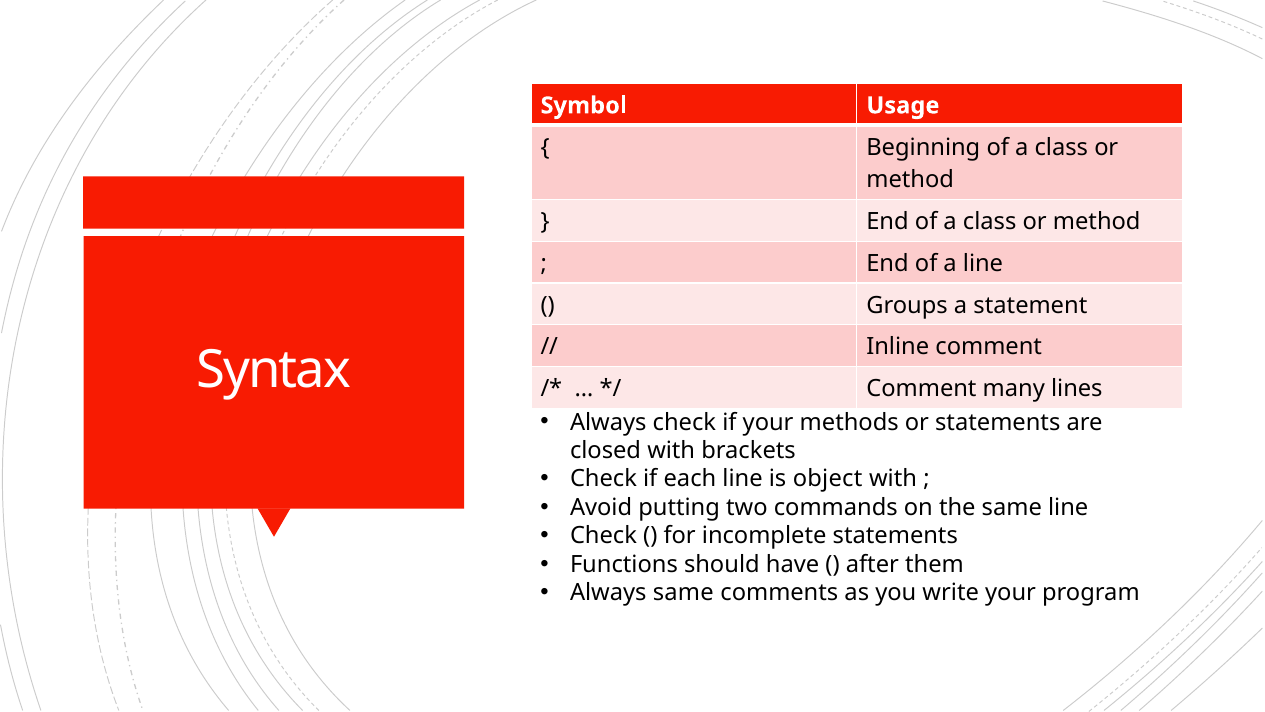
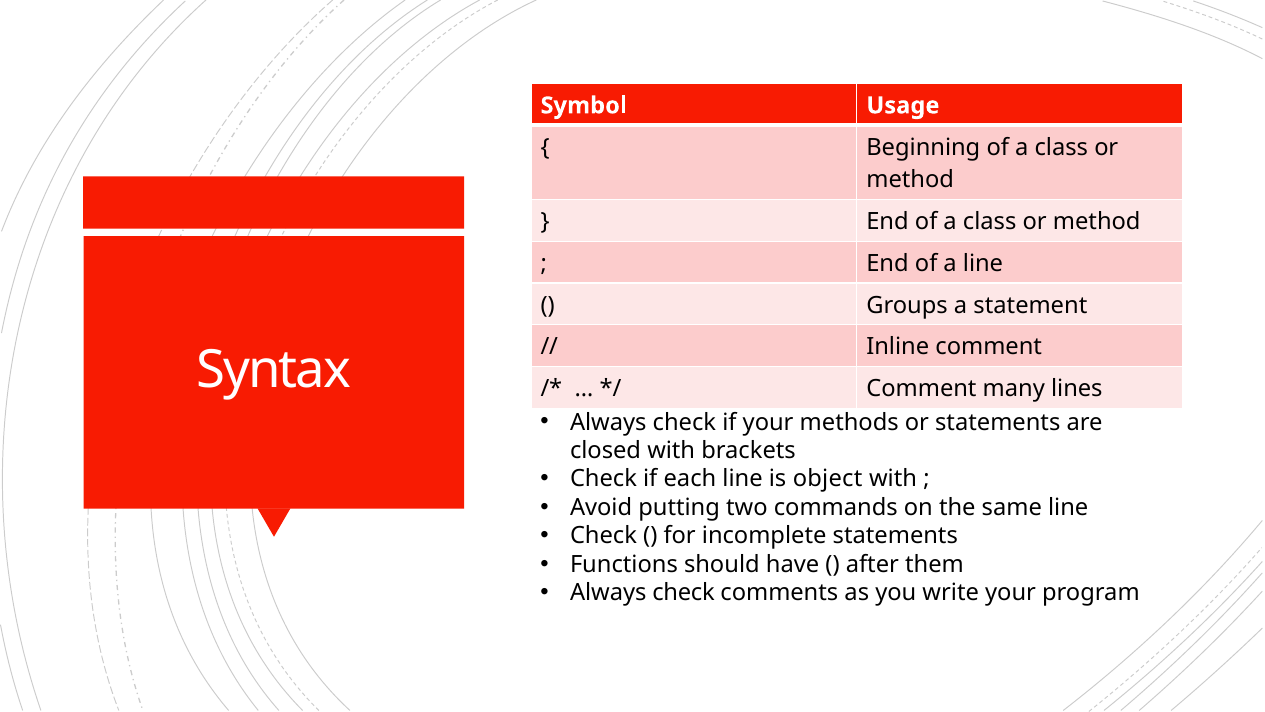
same: same -> check (684, 593)
